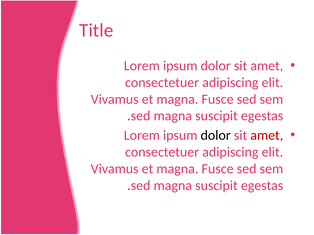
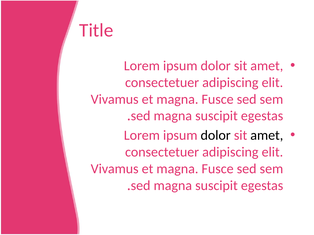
amet colour: red -> black (267, 136)
